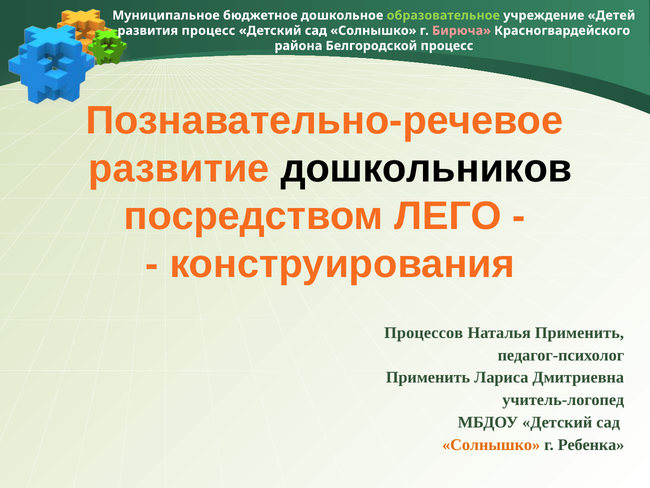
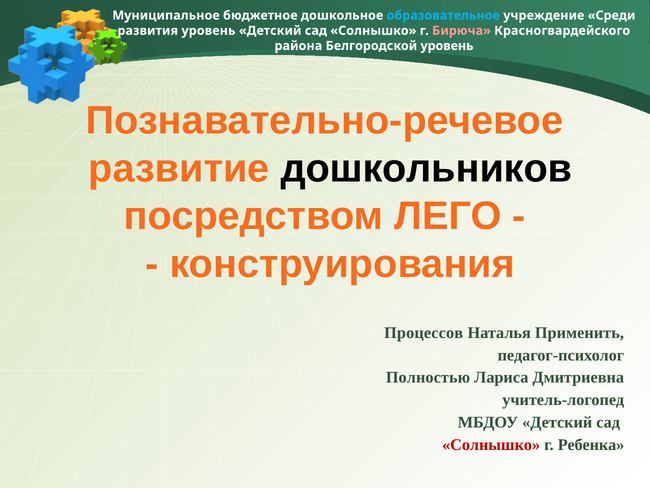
образовательное colour: light green -> light blue (443, 15)
Детей: Детей -> Среди (612, 15)
развития процесс: процесс -> уровень (208, 31)
Белгородской процесс: процесс -> уровень (447, 46)
Применить: Применить -> Полностью (428, 377)
Солнышко colour: orange -> red (491, 444)
